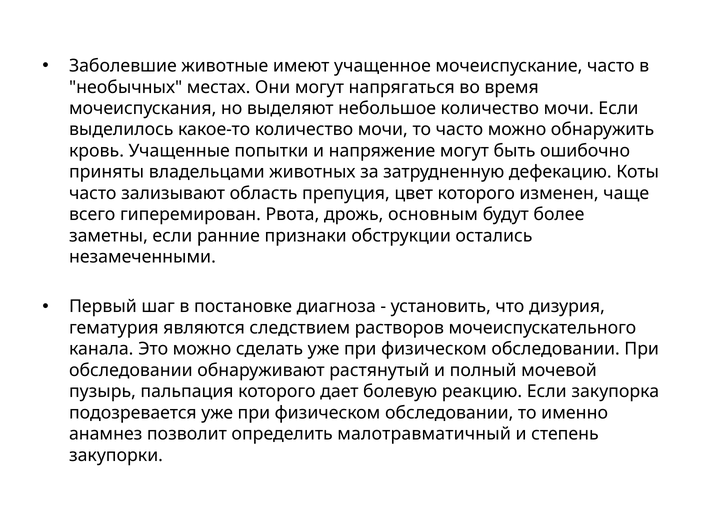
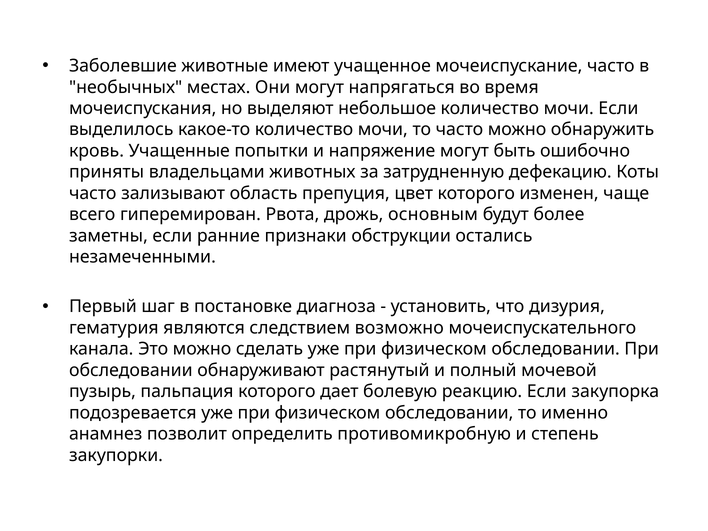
растворов: растворов -> возможно (399, 328)
малотравматичный: малотравматичный -> противомикробную (424, 434)
